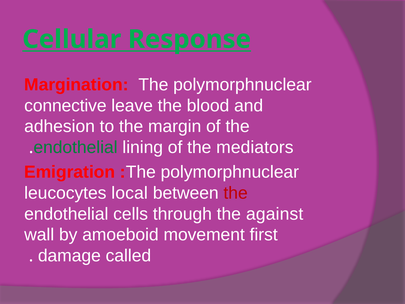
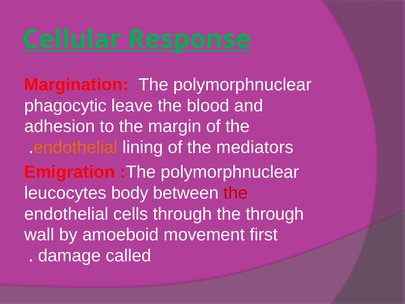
connective: connective -> phagocytic (65, 105)
endothelial colour: green -> orange (76, 147)
local: local -> body (130, 193)
the against: against -> through (275, 214)
